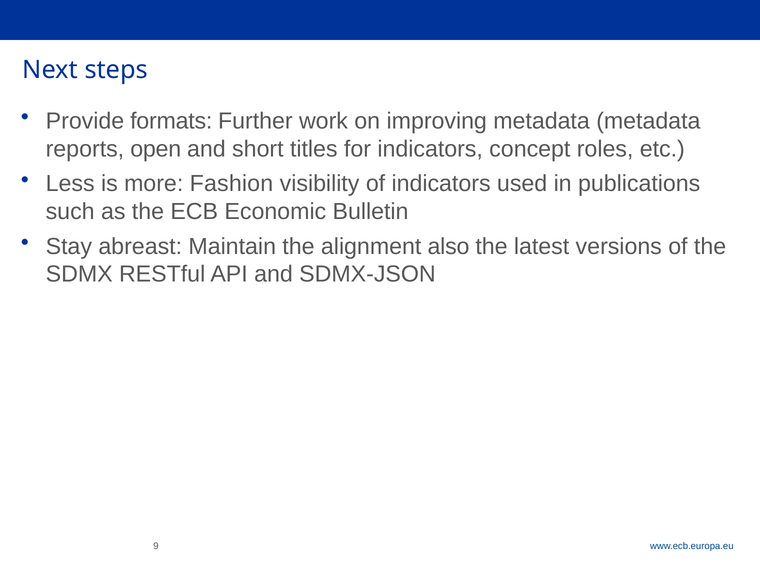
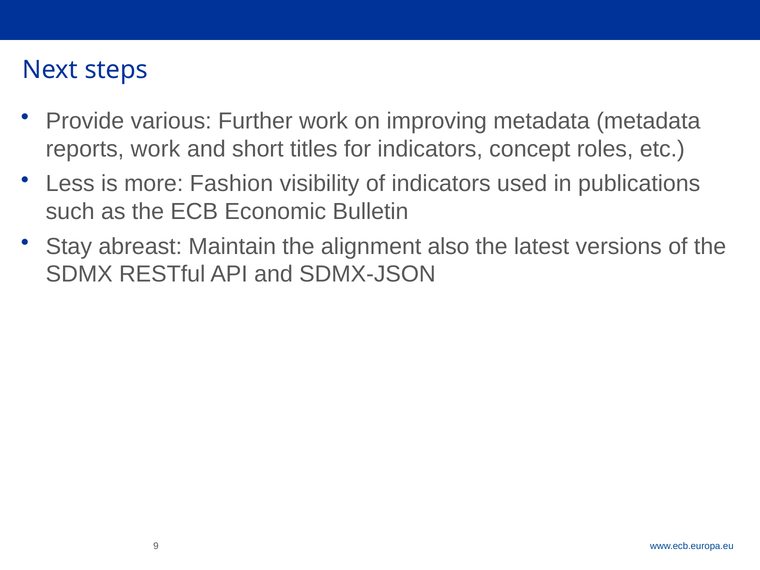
formats: formats -> various (171, 121)
reports open: open -> work (155, 149)
